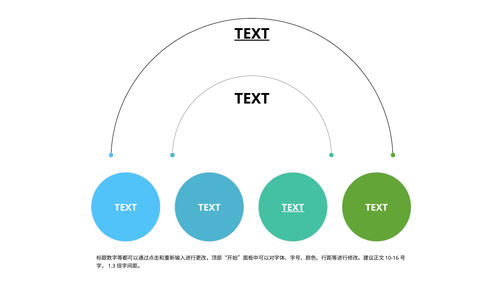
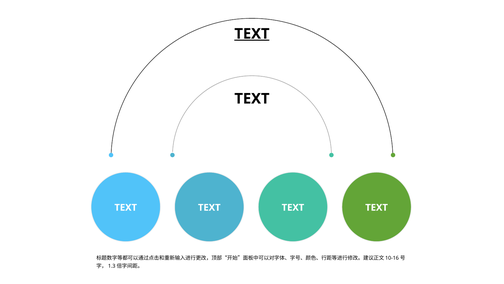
TEXT underline: present -> none (293, 207)
